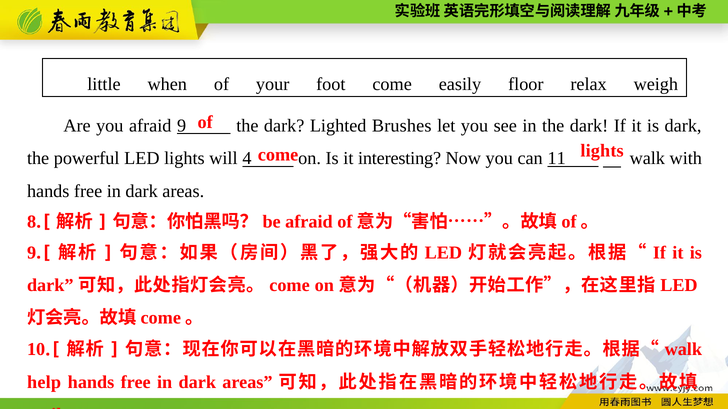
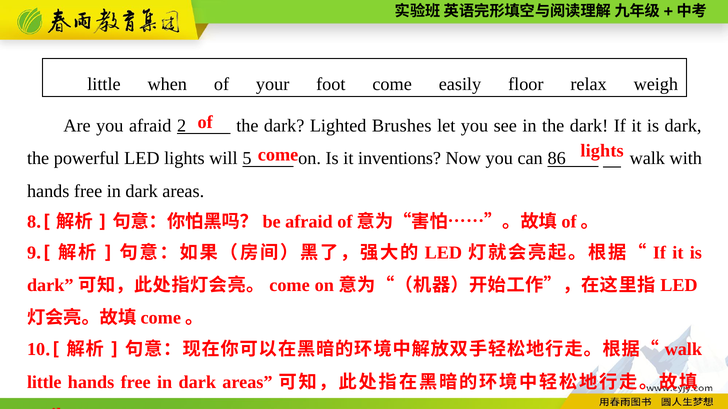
afraid 9: 9 -> 2 (182, 126)
4: 4 -> 5 (247, 159)
interesting: interesting -> inventions (400, 159)
11: 11 -> 86 (557, 159)
help: help -> little (44, 383)
